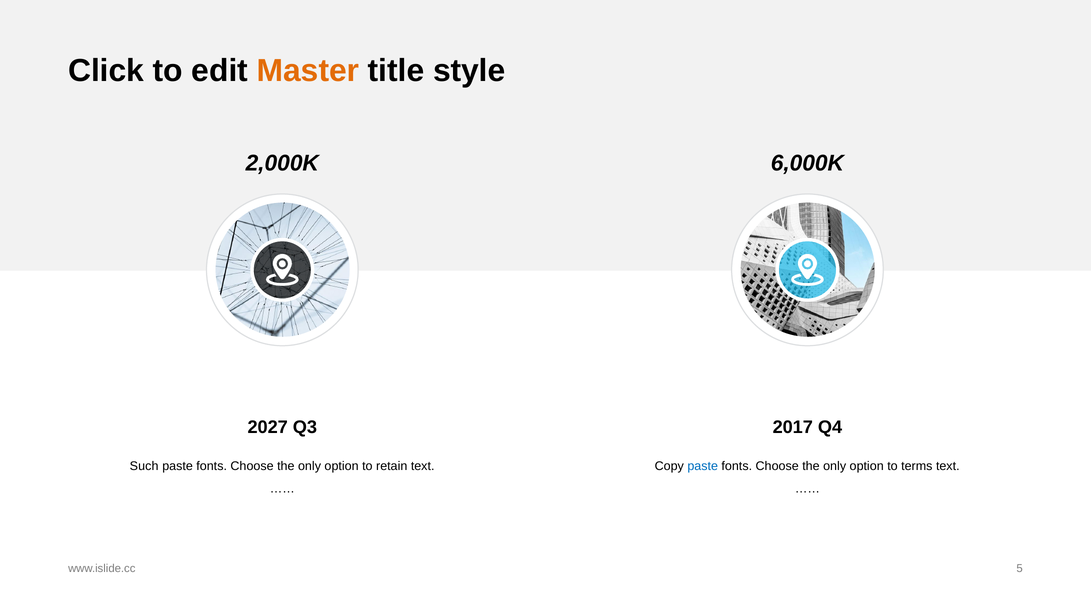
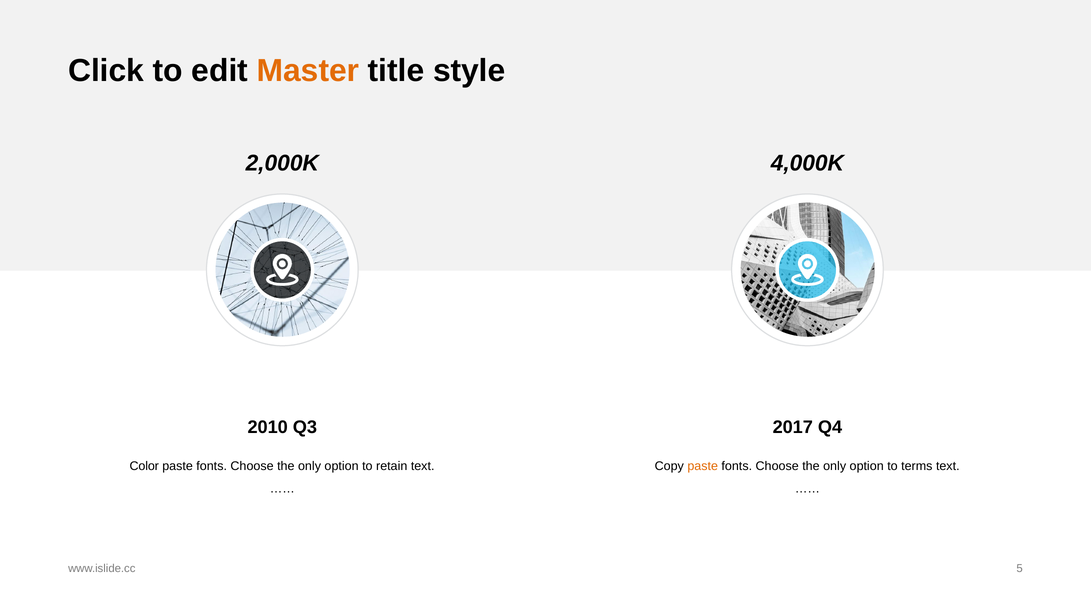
6,000K: 6,000K -> 4,000K (807, 163)
2027: 2027 -> 2010 (268, 427)
Such: Such -> Color (144, 466)
paste colour: blue -> orange (703, 466)
